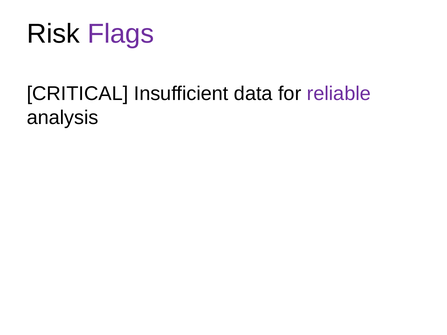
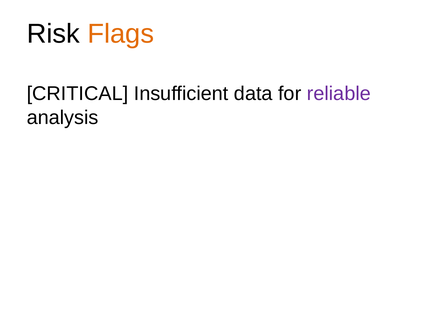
Flags colour: purple -> orange (121, 34)
